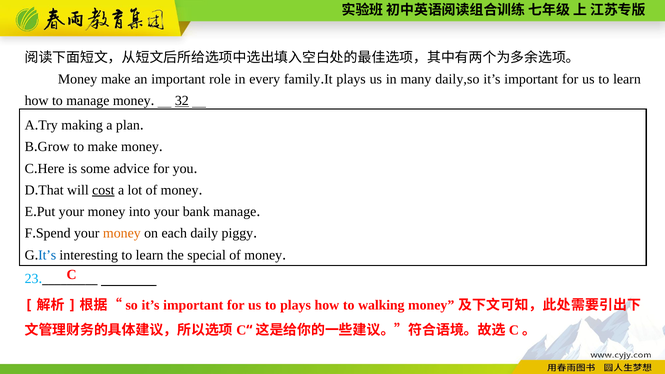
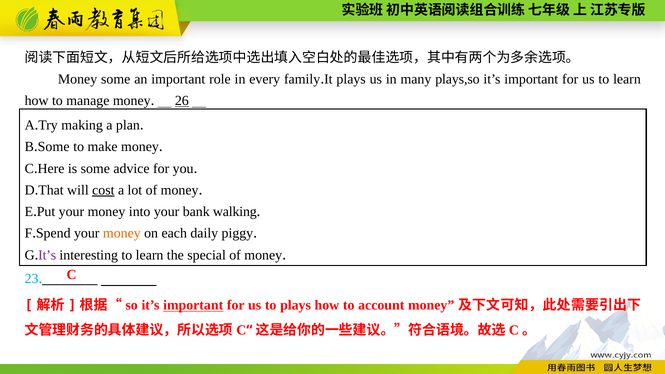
Money make: make -> some (116, 79)
daily,so: daily,so -> plays,so (457, 79)
32: 32 -> 26 (182, 101)
Grow: Grow -> Some (54, 147)
bank manage: manage -> walking (235, 212)
It’s colour: blue -> purple (47, 255)
important underline: none -> present (193, 305)
walking: walking -> account (381, 305)
